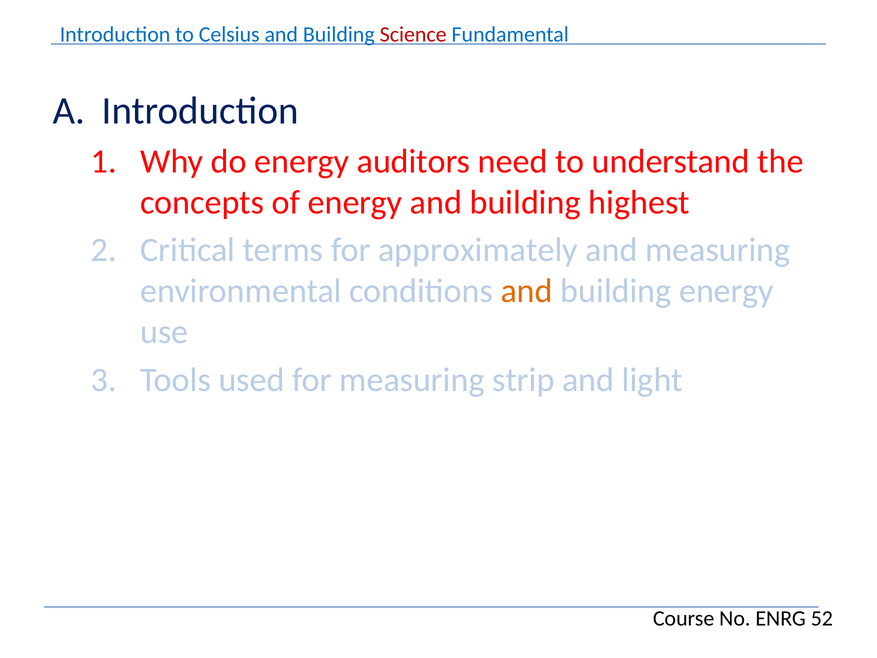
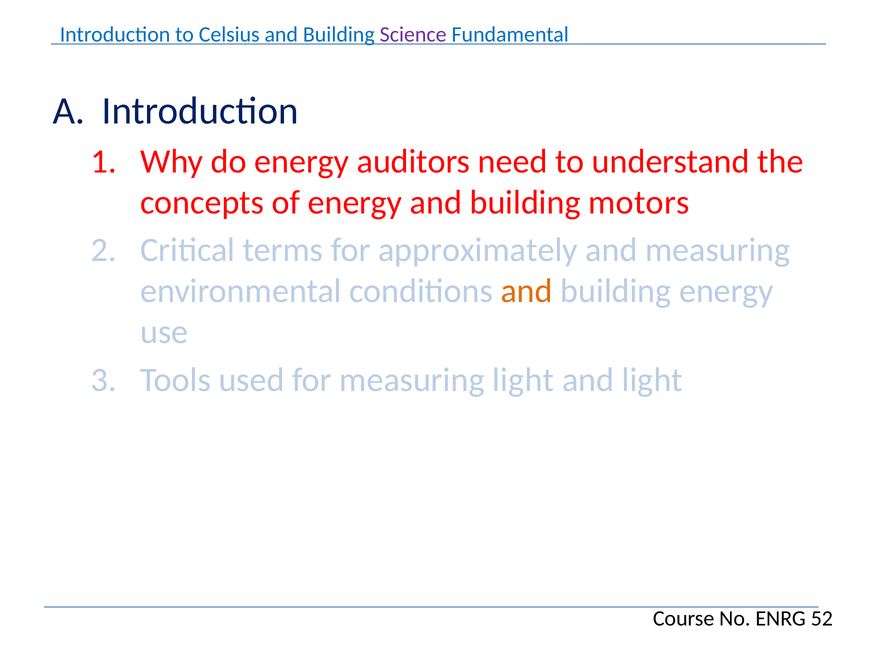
Science colour: red -> purple (413, 35)
highest: highest -> motors (639, 202)
measuring strip: strip -> light (523, 380)
